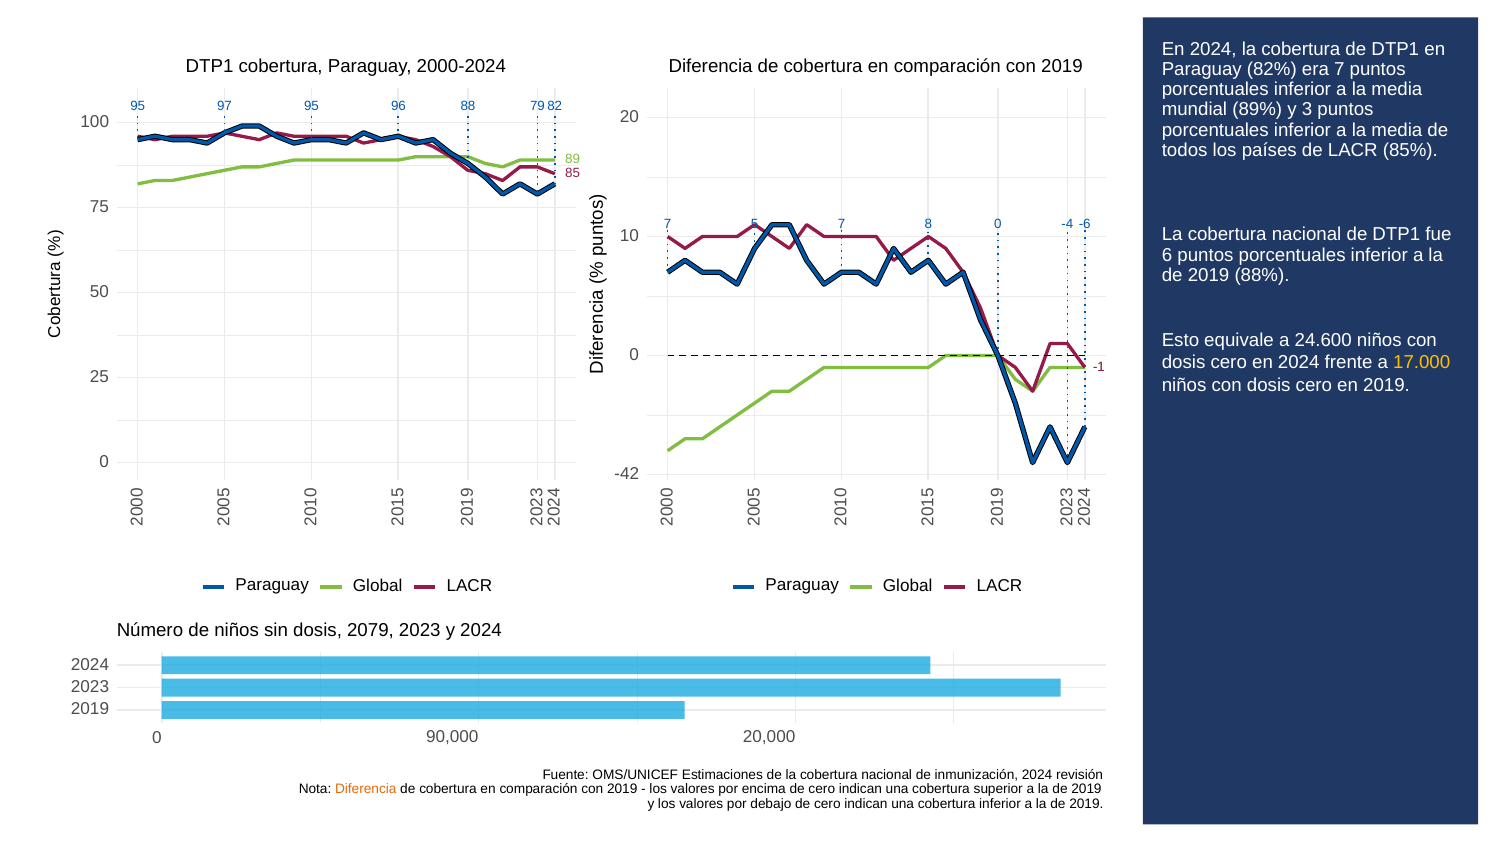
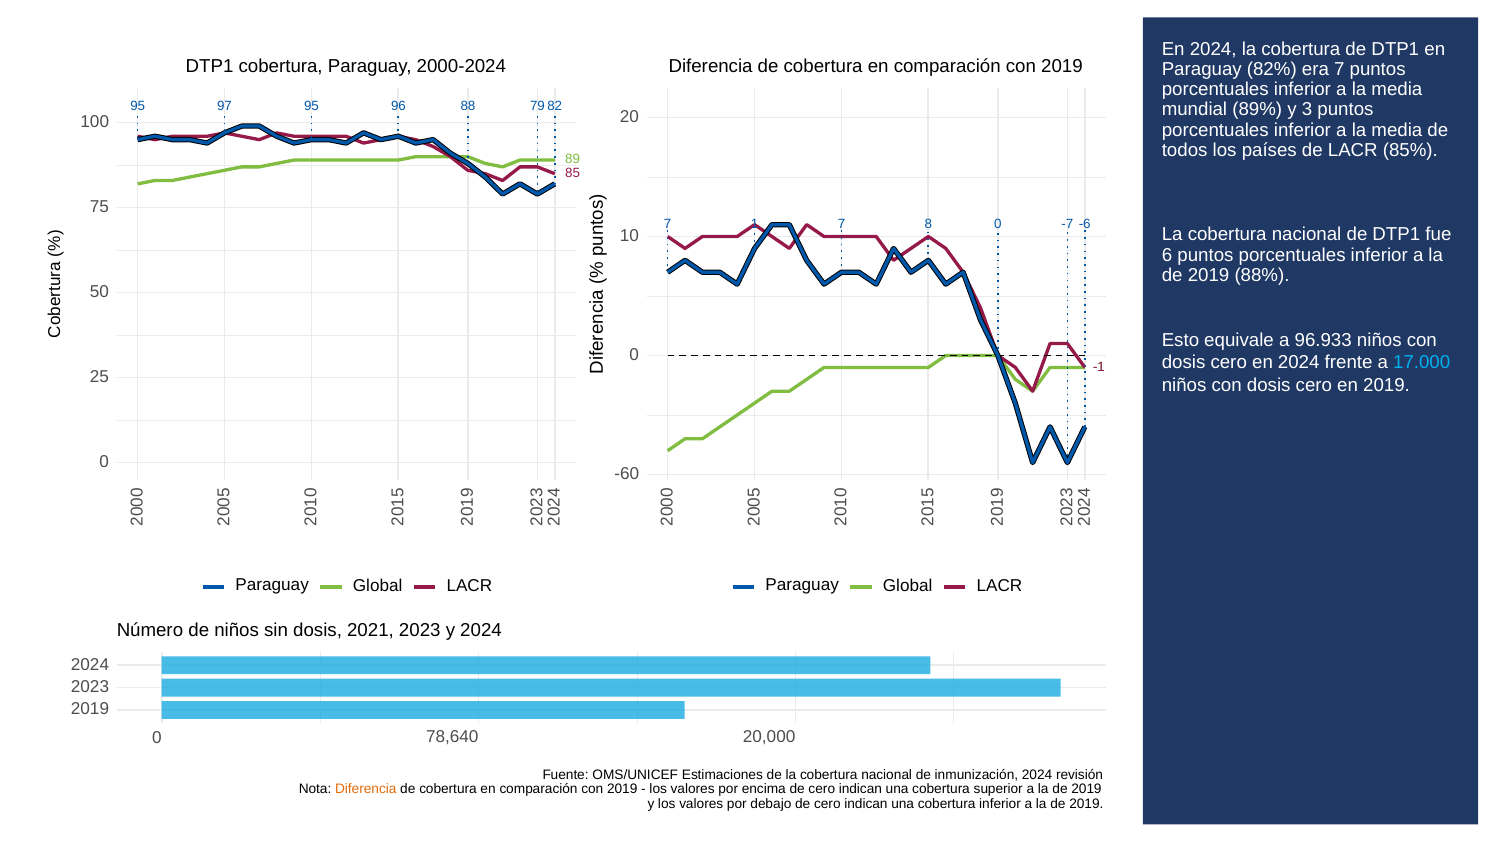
7 5: 5 -> 1 (755, 224)
-4: -4 -> -7 (1067, 224)
24.600: 24.600 -> 96.933 (1323, 340)
17.000 colour: yellow -> light blue (1422, 363)
-42: -42 -> -60 (627, 474)
2079: 2079 -> 2021 (370, 630)
90,000: 90,000 -> 78,640 (452, 737)
